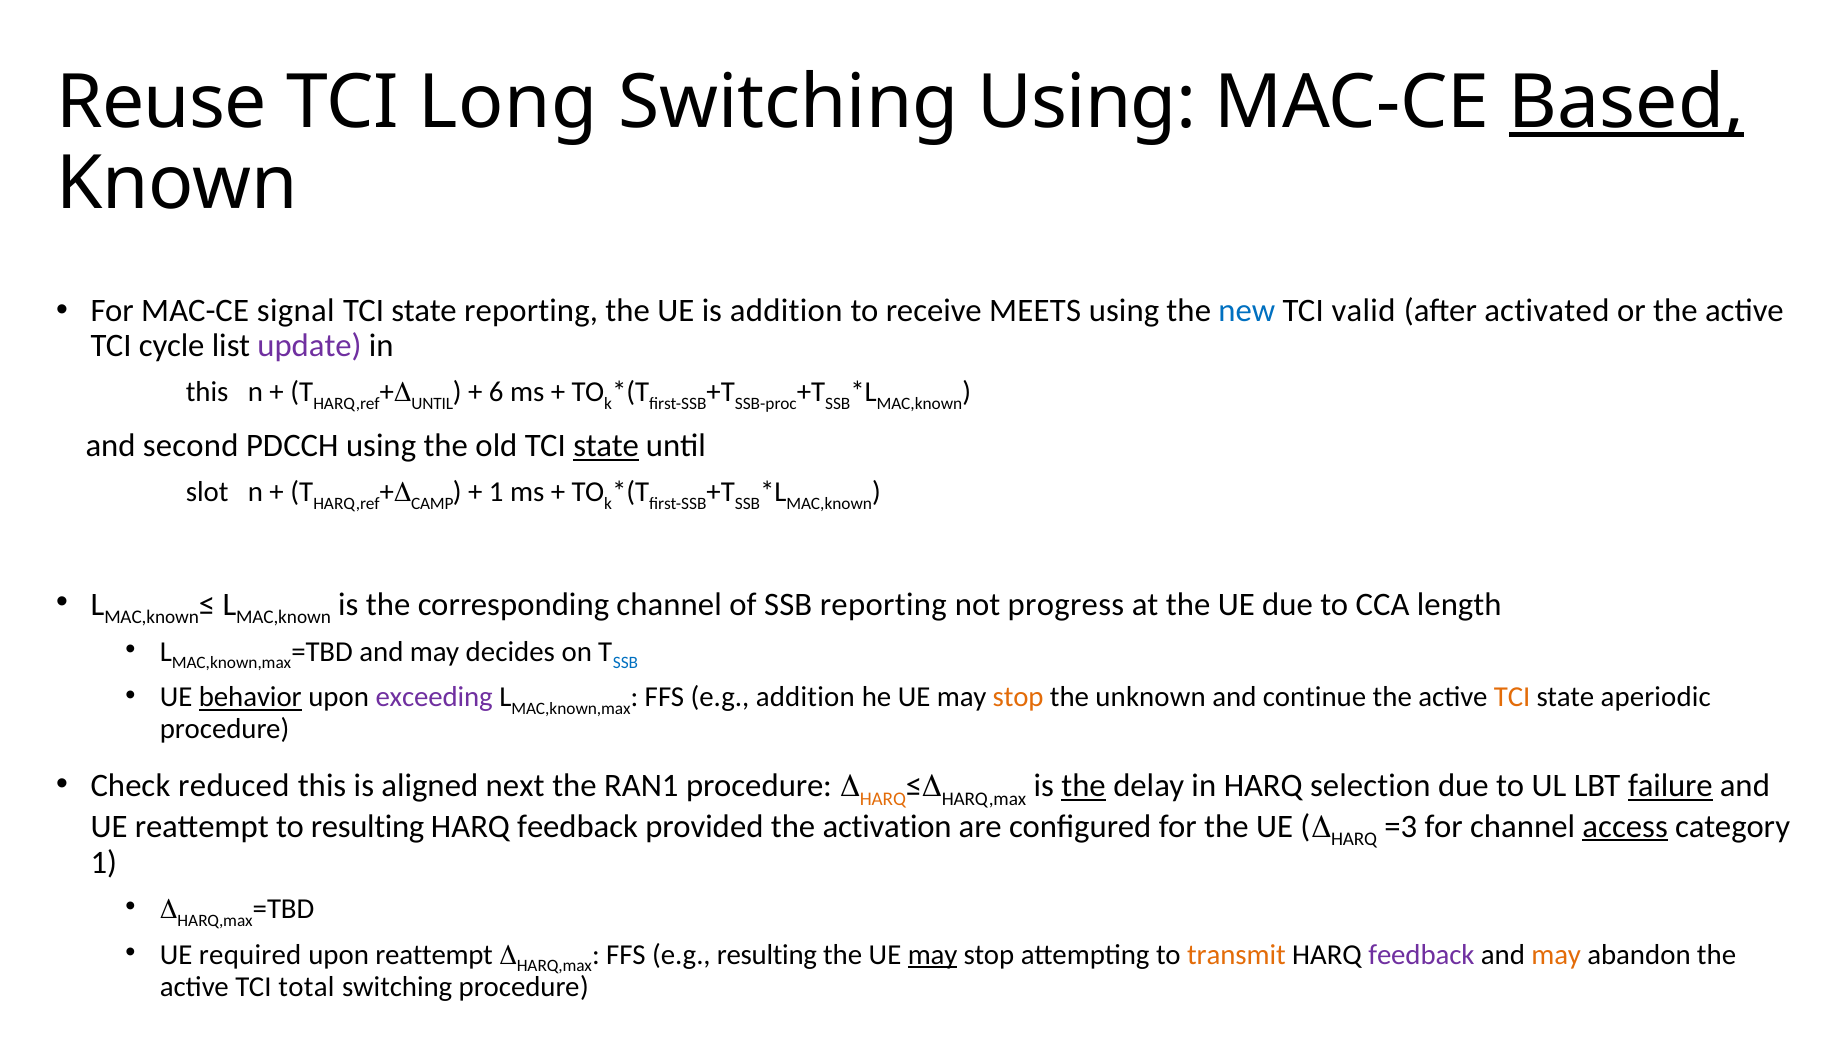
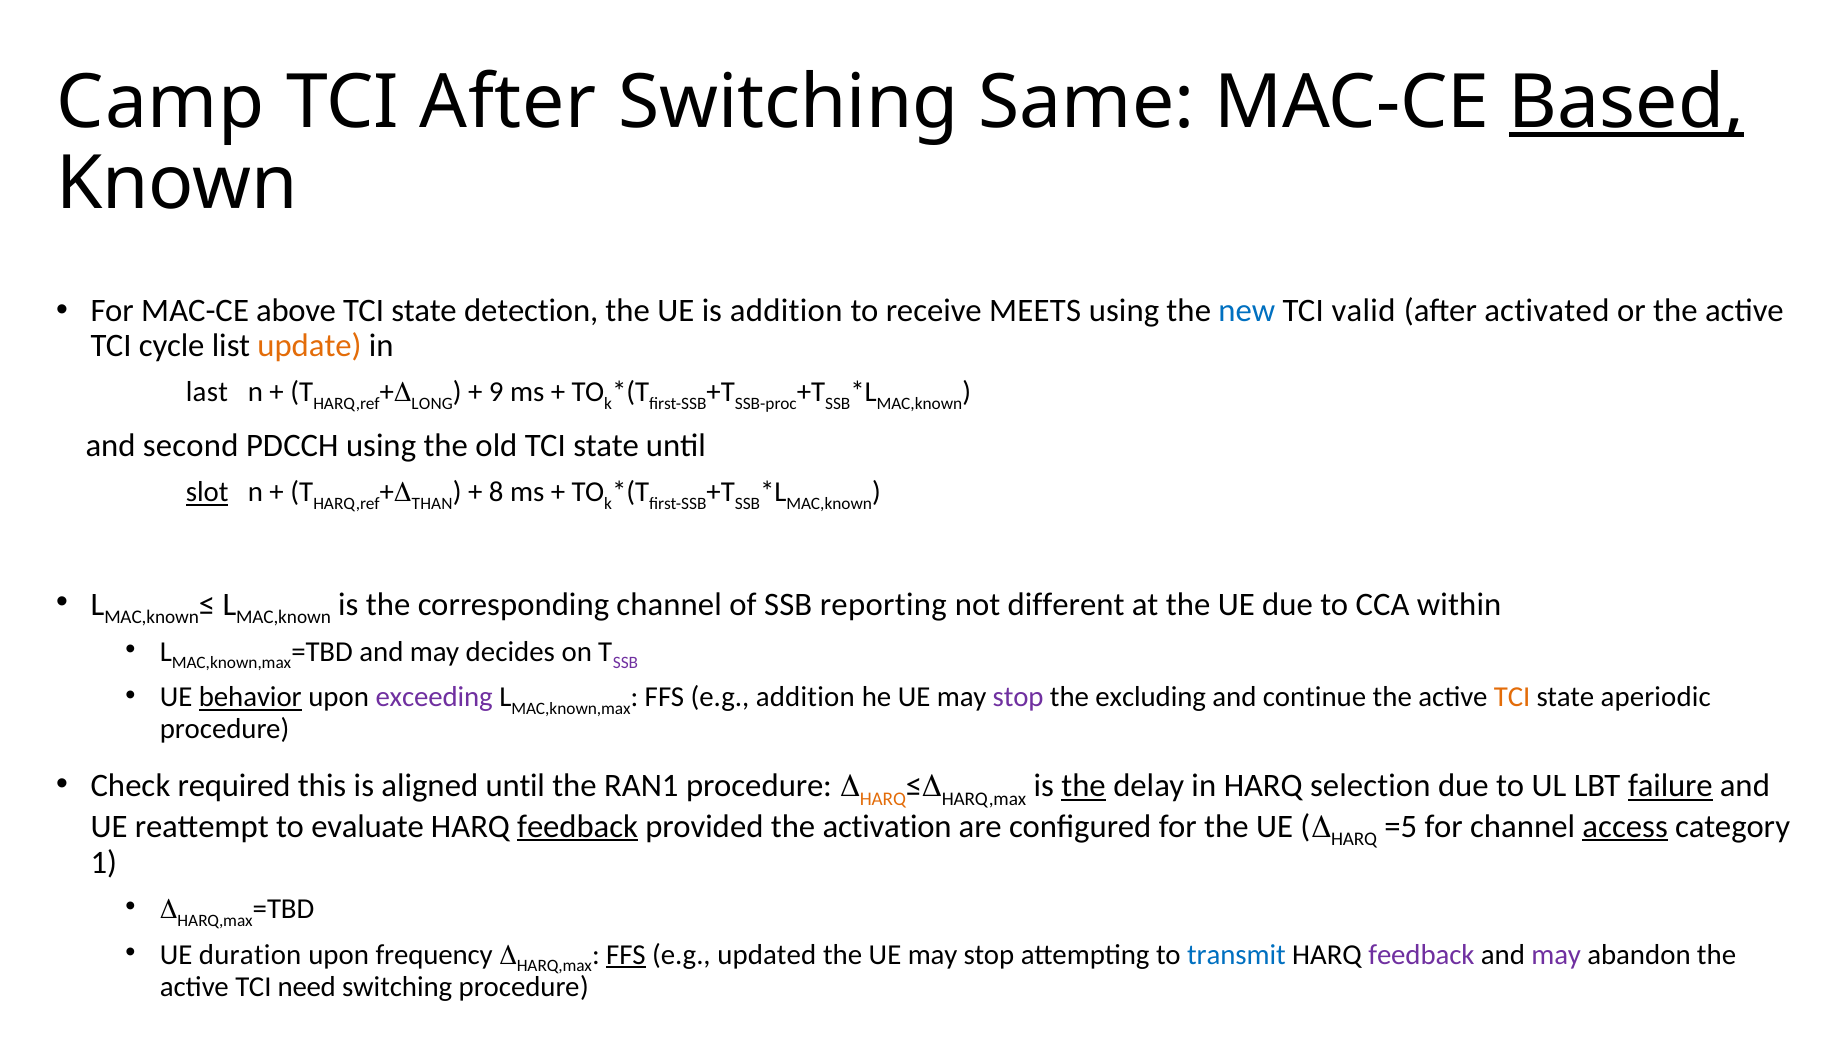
Reuse: Reuse -> Camp (161, 102)
TCI Long: Long -> After (508, 102)
Switching Using: Using -> Same (1086, 102)
signal: signal -> above (296, 310)
state reporting: reporting -> detection (531, 310)
update colour: purple -> orange (310, 346)
this: this -> last (207, 392)
UNTIL: UNTIL -> LONG (432, 404)
6: 6 -> 9 (496, 392)
state underline: present -> none (606, 446)
slot underline: none -> present (207, 492)
CAMP: CAMP -> THAN (432, 504)
1: 1 -> 8 (496, 492)
progress: progress -> different (1066, 604)
length: length -> within (1459, 604)
SSB colour: blue -> purple (625, 663)
stop colour: orange -> purple (1018, 697)
unknown: unknown -> excluding (1151, 697)
reduced: reduced -> required (234, 786)
aligned next: next -> until (515, 786)
to resulting: resulting -> evaluate (368, 826)
feedback underline: none -> present (577, 826)
=3: =3 -> =5 (1401, 826)
required: required -> duration (250, 955)
upon reattempt: reattempt -> frequency (434, 955)
FFS underline: none -> present (626, 955)
e.g resulting: resulting -> updated (767, 955)
may underline: present -> none (933, 955)
transmit colour: orange -> blue (1236, 955)
may colour: orange -> purple (1556, 955)
total: total -> need (307, 987)
